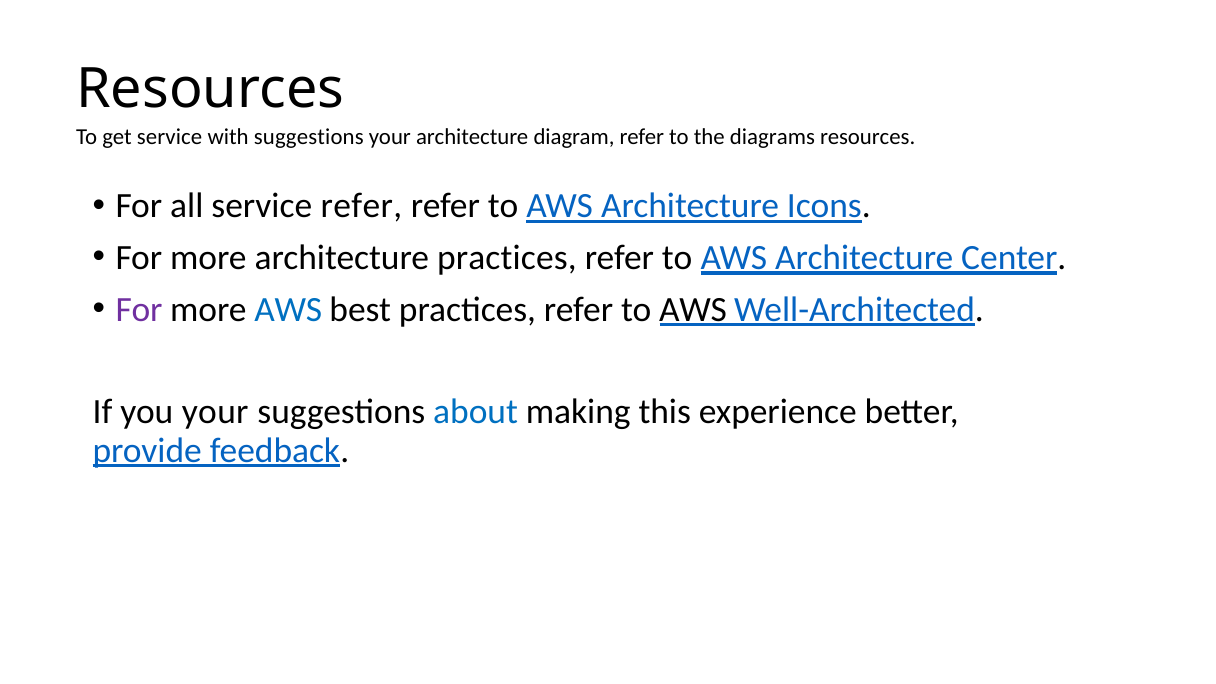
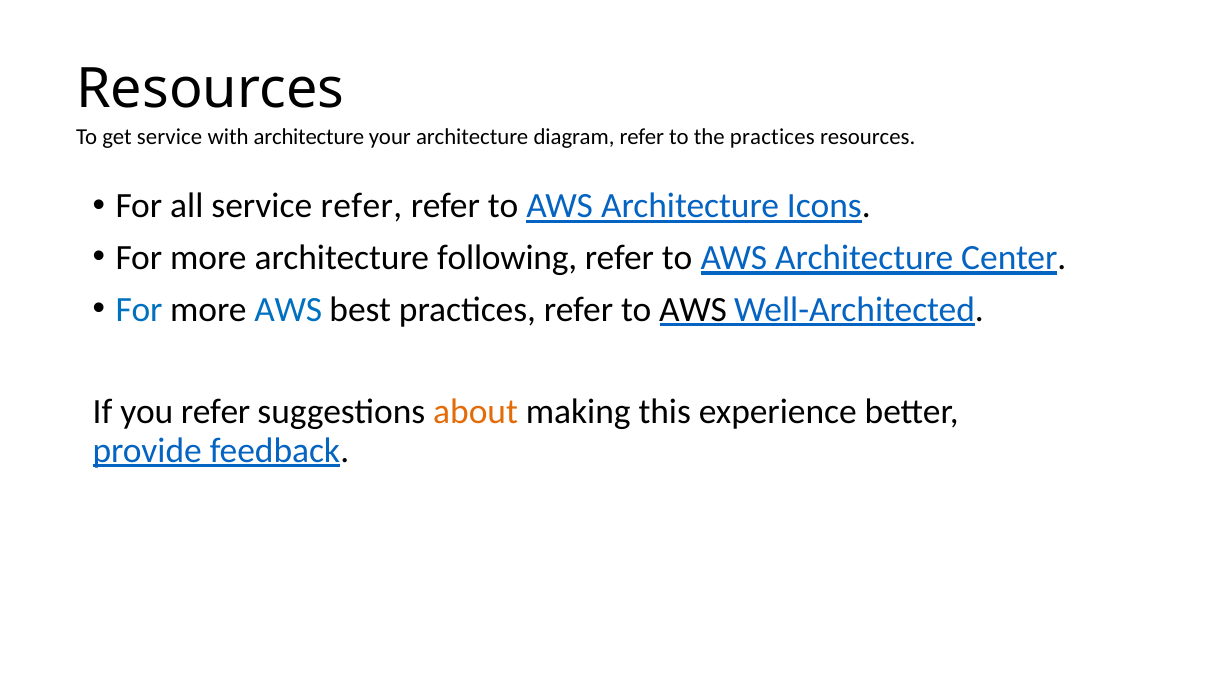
with suggestions: suggestions -> architecture (309, 137)
the diagrams: diagrams -> practices (772, 137)
architecture practices: practices -> following (507, 258)
For colour: purple -> blue (139, 309)
you your: your -> refer (216, 412)
about colour: blue -> orange (476, 412)
